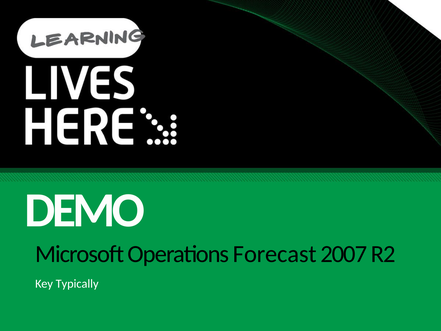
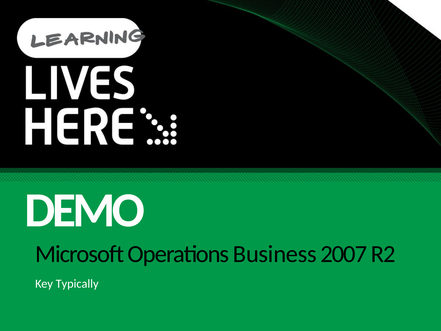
Forecast: Forecast -> Business (275, 254)
